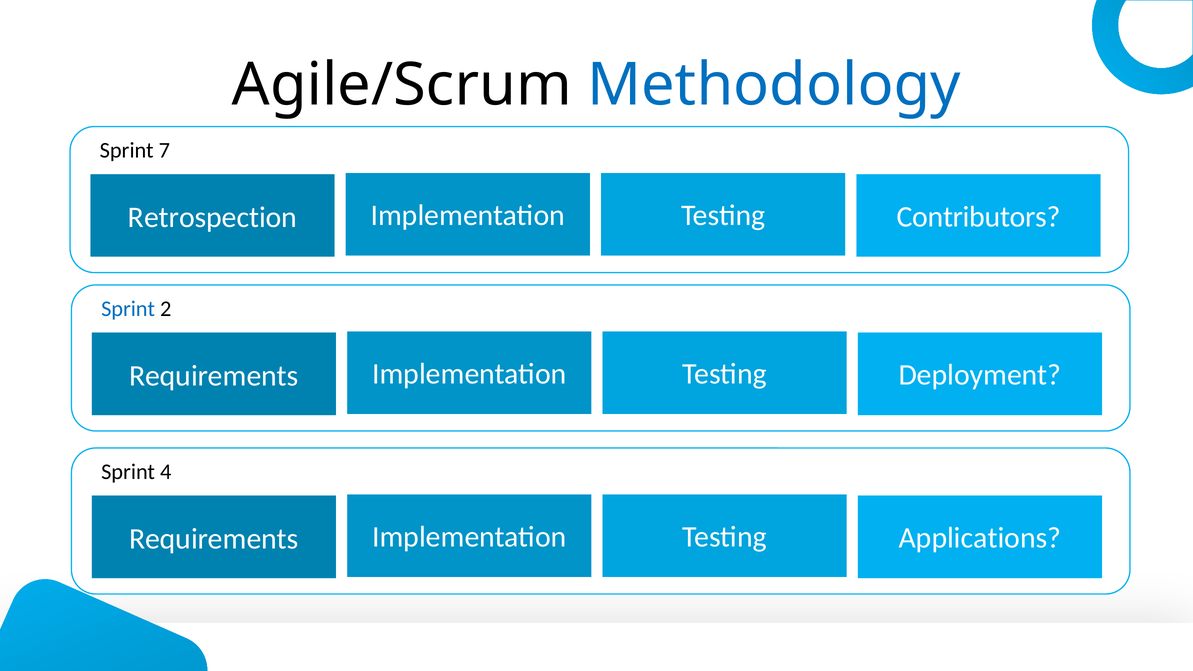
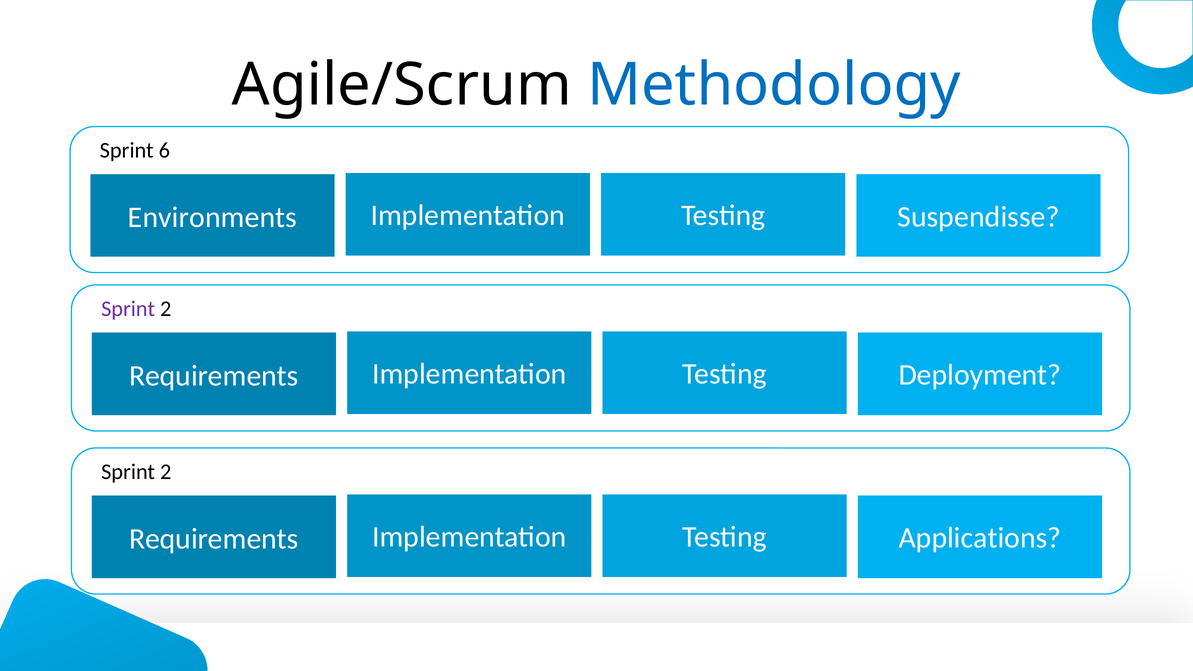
7: 7 -> 6 (164, 150)
Retrospection: Retrospection -> Environments (212, 217)
Contributors: Contributors -> Suspendisse (978, 217)
Sprint colour: blue -> purple (128, 309)
4: 4 -> 2 (166, 472)
